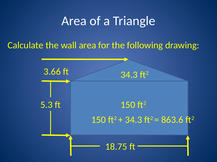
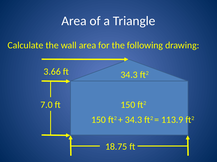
5.3: 5.3 -> 7.0 (46, 105)
863.6: 863.6 -> 113.9 (172, 120)
